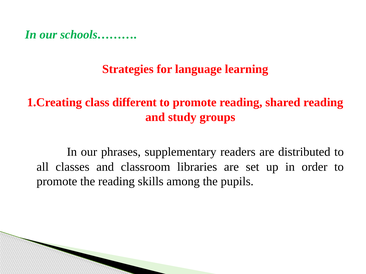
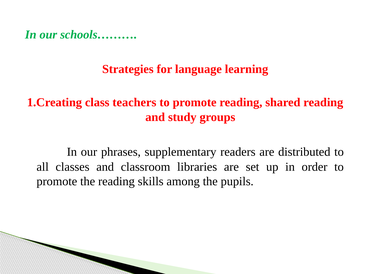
different: different -> teachers (134, 103)
